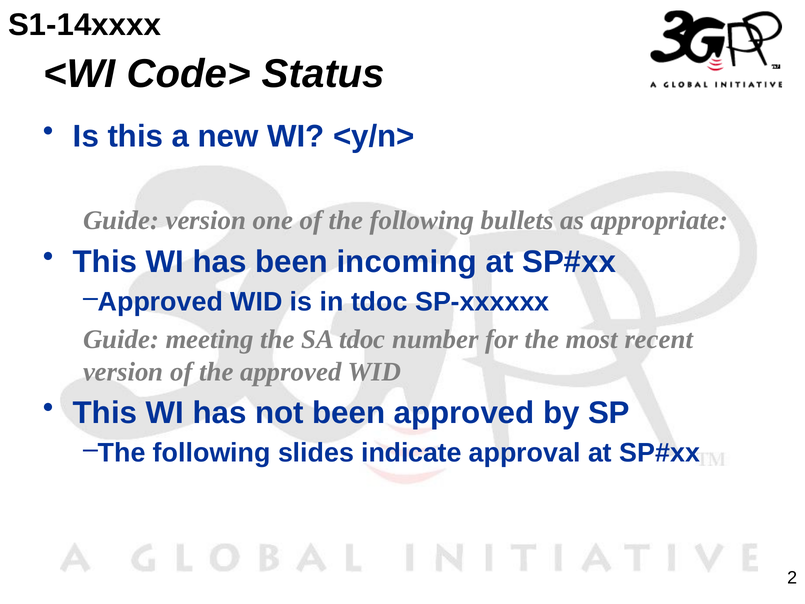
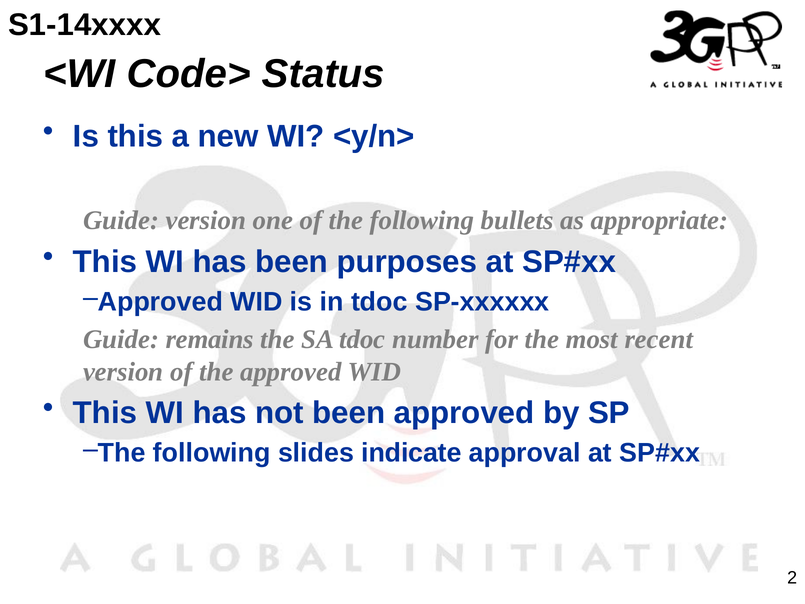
incoming: incoming -> purposes (407, 262)
meeting: meeting -> remains (210, 339)
